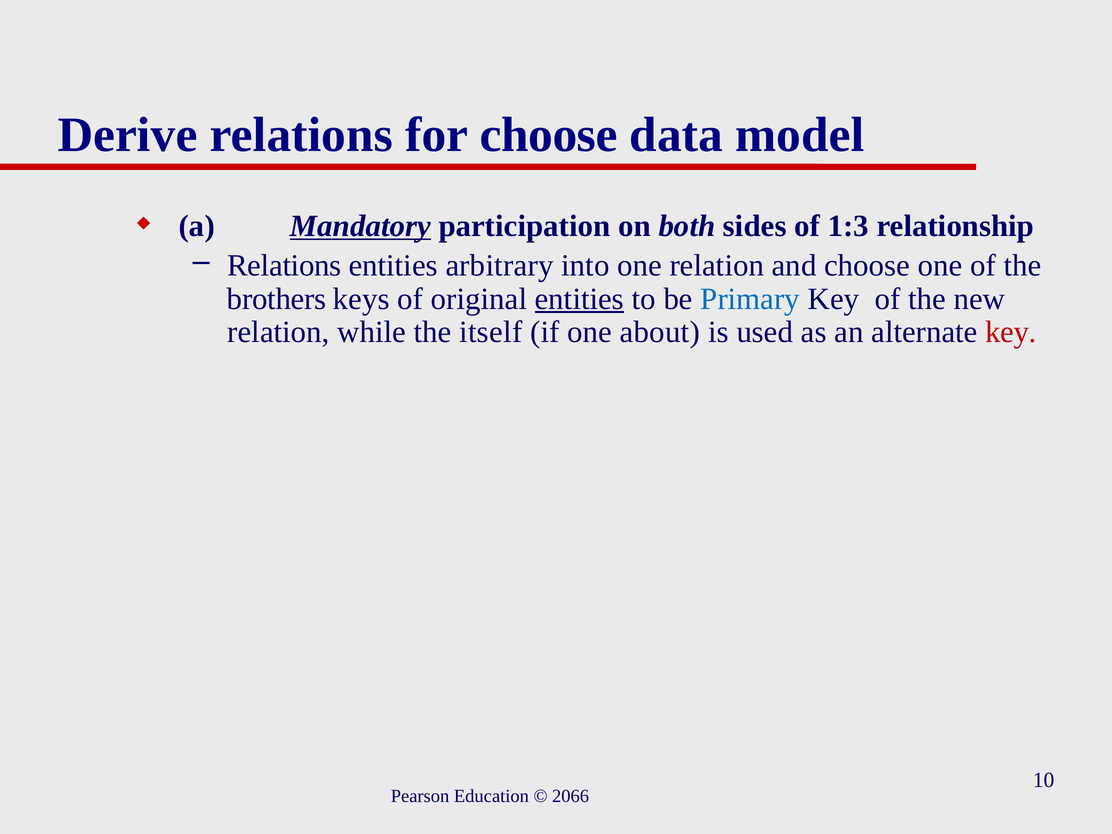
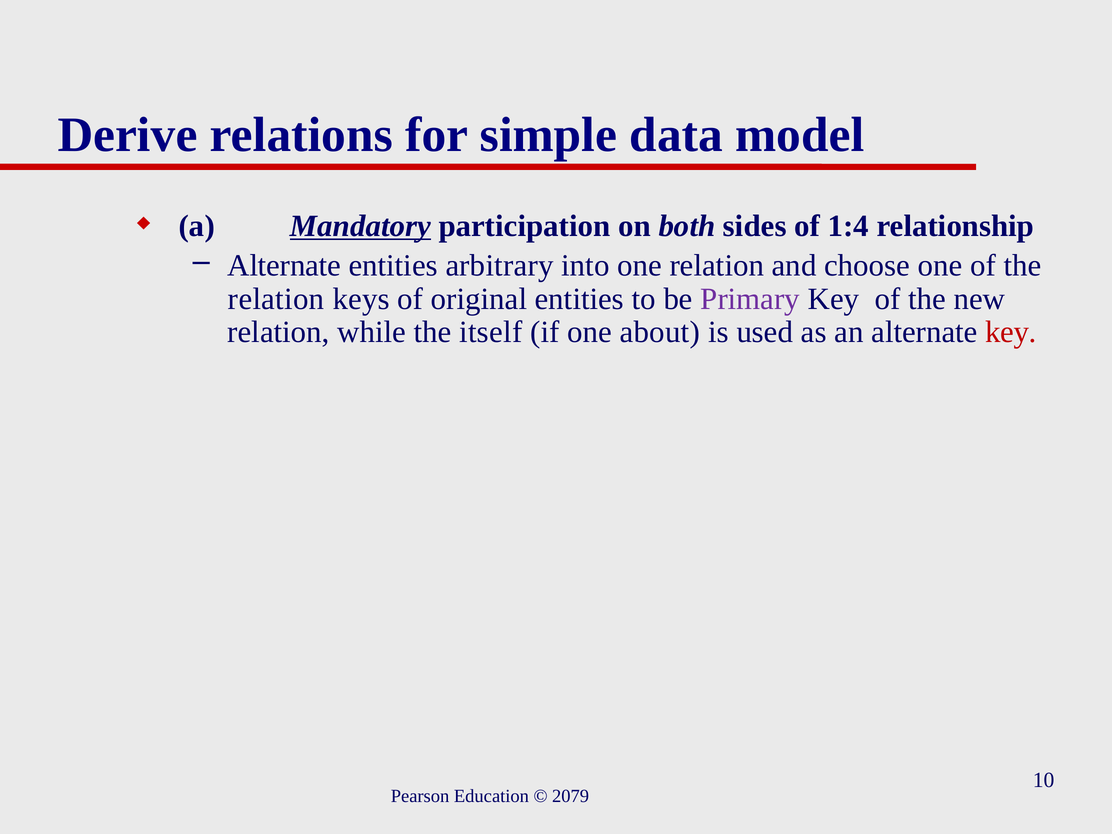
for choose: choose -> simple (548, 135)
1:3: 1:3 -> 1:4 (848, 226)
Relations: Relations -> Alternate (284, 266)
brothers: brothers -> relation (276, 299)
entities underline: present -> none (579, 299)
Primary colour: blue -> purple (750, 299)
2066: 2066 -> 2079 (571, 796)
